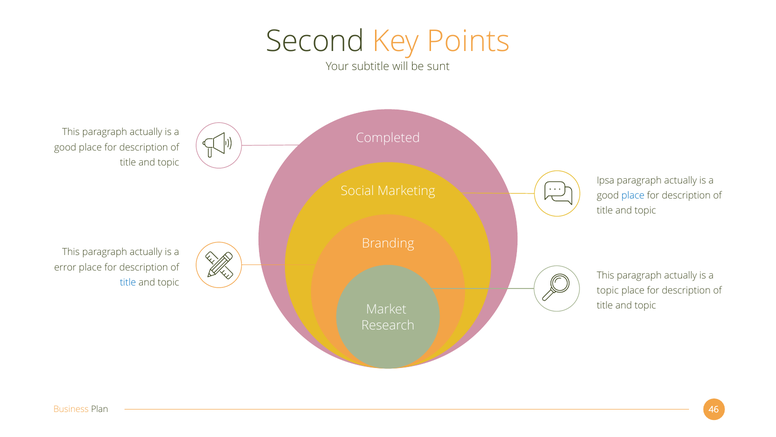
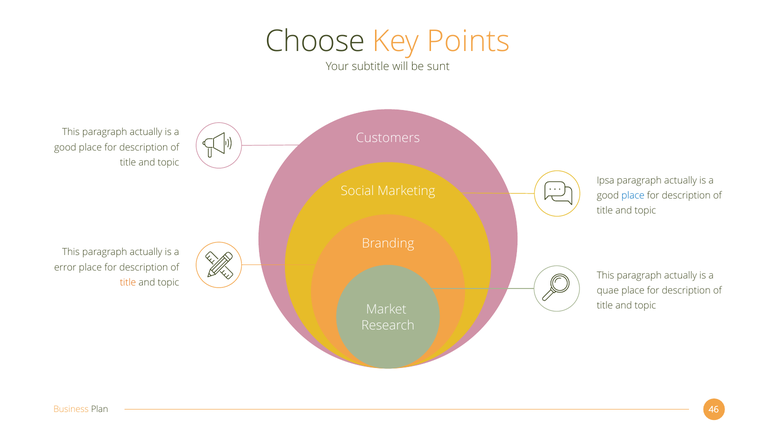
Second: Second -> Choose (315, 41)
Completed: Completed -> Customers (388, 138)
title colour: blue -> orange (128, 282)
topic: topic -> quae (608, 290)
